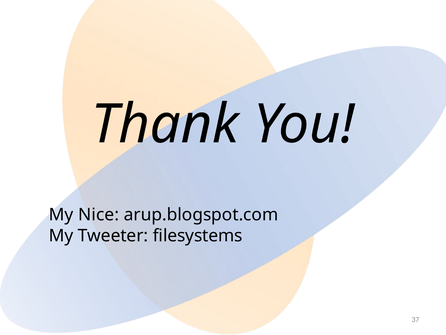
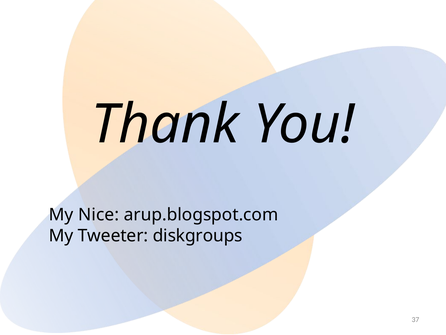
filesystems: filesystems -> diskgroups (198, 235)
